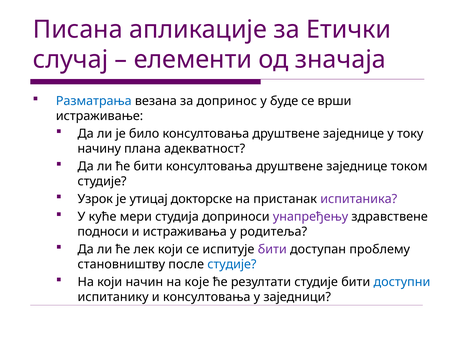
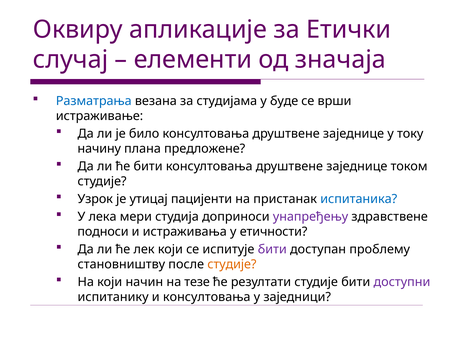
Писана: Писана -> Оквиру (78, 30)
допринос: допринос -> студијама (227, 101)
адекватност: адекватност -> предложене (205, 149)
докторске: докторске -> пацијенти (202, 199)
испитаника colour: purple -> blue (359, 199)
куће: куће -> лека (103, 217)
родитеља: родитеља -> етичности (274, 232)
студије colour: blue -> orange (232, 265)
које: које -> тезе (197, 283)
доступни colour: blue -> purple (402, 283)
